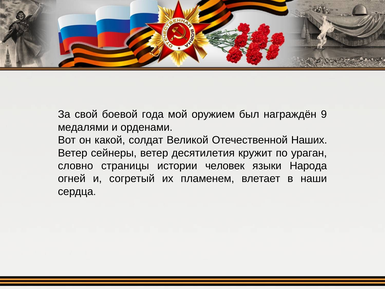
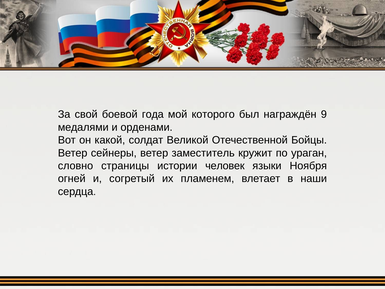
оружием: оружием -> которого (213, 114)
Наших: Наших -> Бойцы (309, 140)
десятилетия: десятилетия -> заместитель (203, 153)
Народа: Народа -> Ноября (308, 166)
